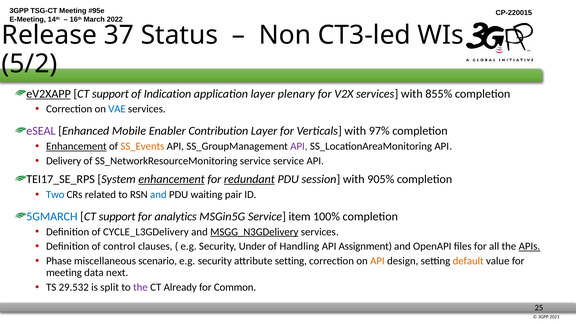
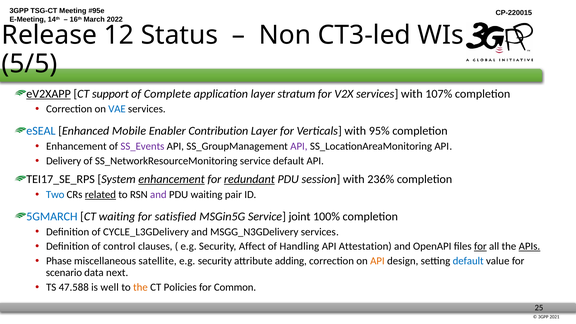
37: 37 -> 12 (119, 35)
5/2: 5/2 -> 5/5 (30, 64)
Indication: Indication -> Complete (167, 94)
plenary: plenary -> stratum (296, 94)
855%: 855% -> 107% (439, 94)
eSEAL colour: purple -> blue (41, 131)
97%: 97% -> 95% (379, 131)
Enhancement underline: present -> none (76, 146)
SS_Events colour: orange -> purple (142, 146)
service service: service -> default (289, 161)
905%: 905% -> 236% (381, 179)
related underline: none -> present (100, 195)
and colour: blue -> purple (158, 195)
support: support -> waiting (117, 216)
analytics: analytics -> satisfied (176, 216)
item: item -> joint (300, 216)
MSGG_N3GDelivery underline: present -> none (254, 232)
Under: Under -> Affect (252, 246)
Assignment: Assignment -> Attestation (365, 246)
for underline: none -> present (480, 246)
scenario: scenario -> satellite (158, 261)
attribute setting: setting -> adding (291, 261)
default colour: orange -> blue (468, 261)
meeting: meeting -> scenario (64, 273)
29.532: 29.532 -> 47.588 (74, 287)
split: split -> well (110, 287)
the colour: purple -> orange (140, 287)
Already: Already -> Policies (180, 287)
